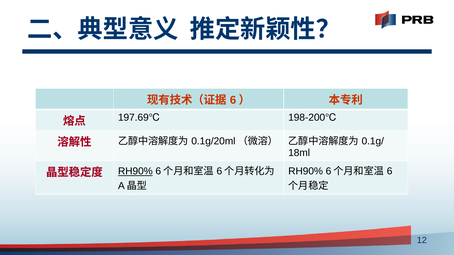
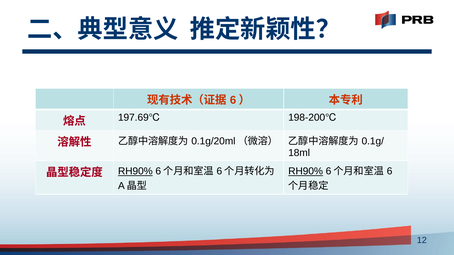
RH90% underline: none -> present (306, 172)
